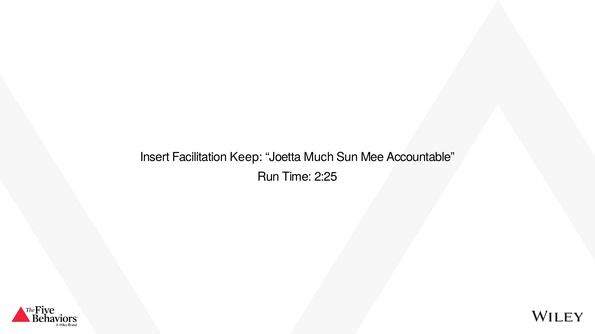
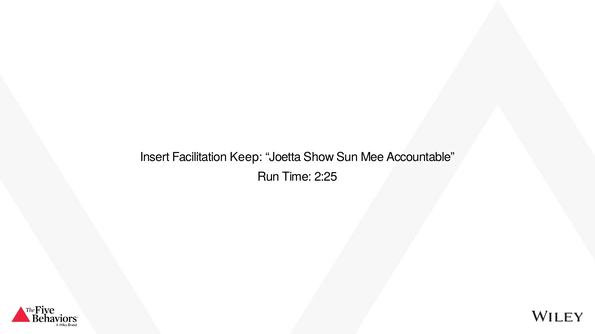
Much: Much -> Show (319, 157)
